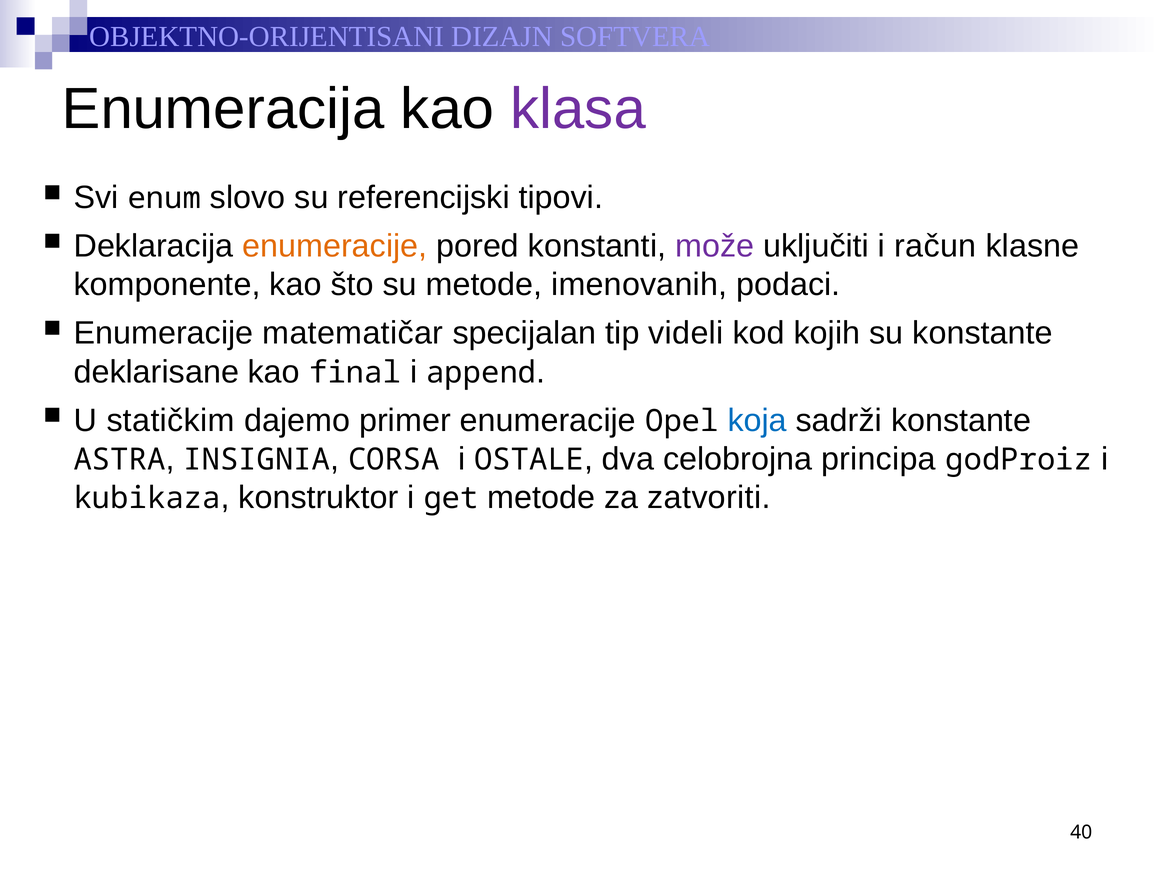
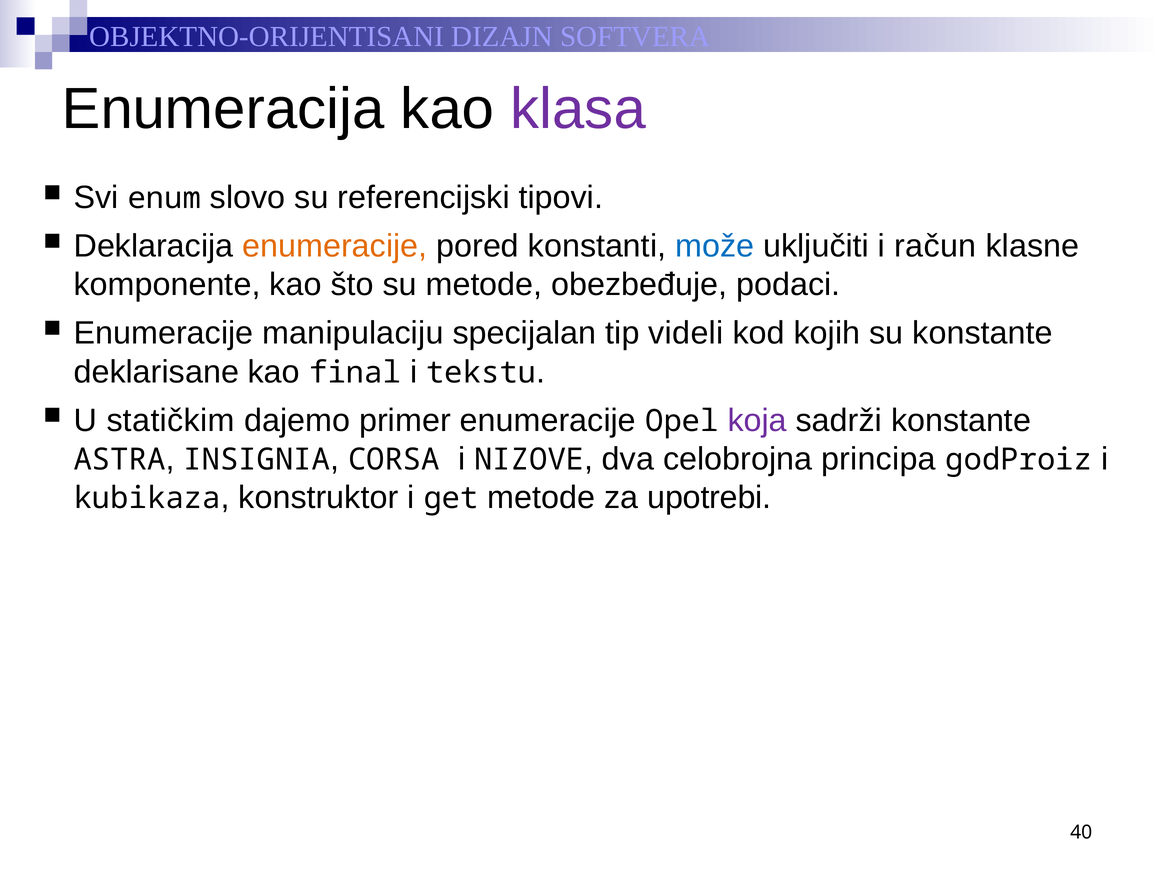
može colour: purple -> blue (715, 246)
imenovanih: imenovanih -> obezbeđuje (639, 285)
matematičar: matematičar -> manipulaciju (353, 333)
append: append -> tekstu (481, 373)
koja colour: blue -> purple (757, 421)
OSTALE: OSTALE -> NIZOVE (529, 460)
zatvoriti: zatvoriti -> upotrebi (709, 498)
